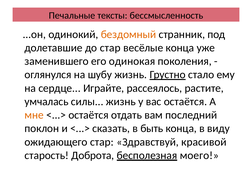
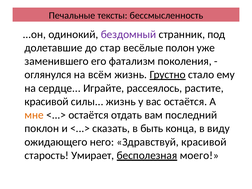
бездомный colour: orange -> purple (129, 34)
весёлые конца: конца -> полон (180, 48)
одинокая: одинокая -> фатализм (132, 61)
шубу: шубу -> всём (100, 75)
умчалась: умчалась -> красивой (47, 102)
ожидающего стар: стар -> него (102, 142)
Доброта: Доброта -> Умирает (93, 155)
